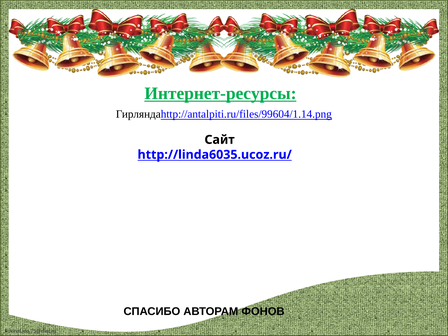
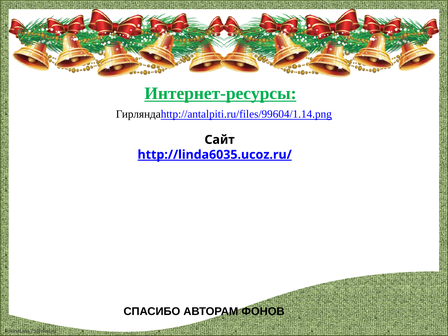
http://linda6035.ucoz.ru/ underline: none -> present (215, 155)
